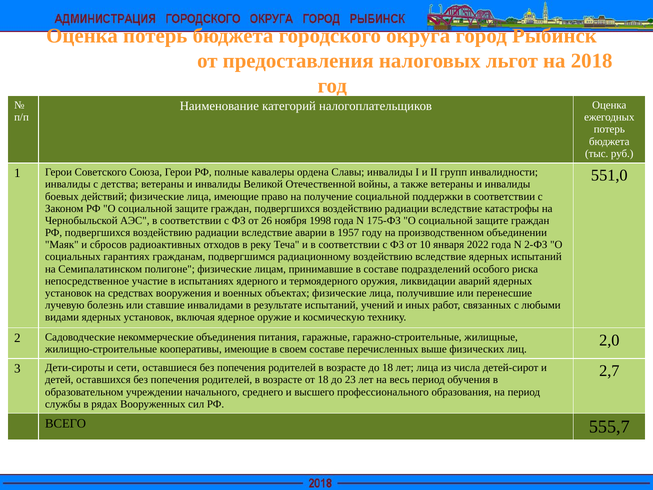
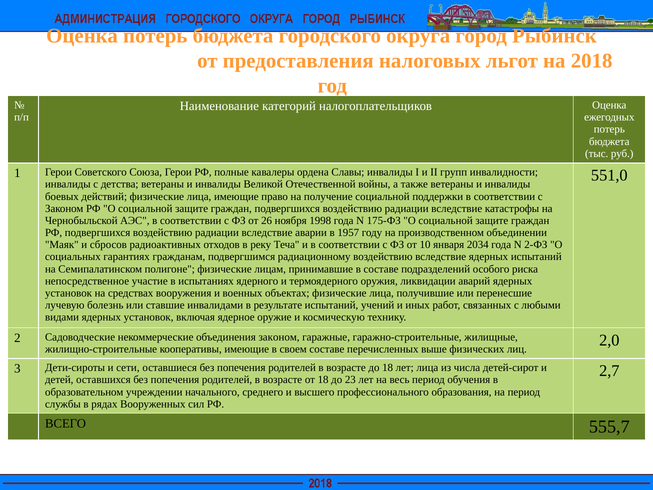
2022: 2022 -> 2034 (478, 245)
объединения питания: питания -> законом (279, 337)
